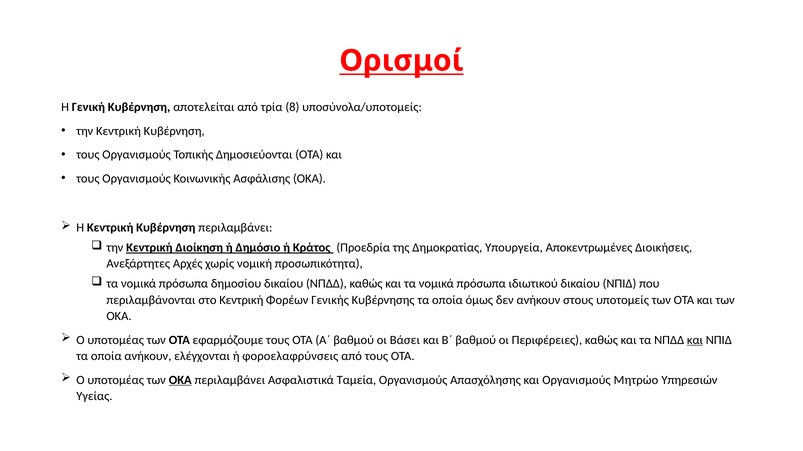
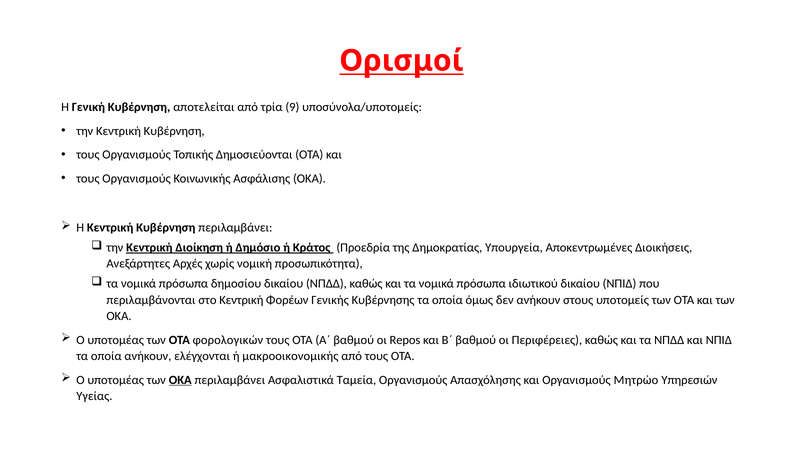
8: 8 -> 9 (292, 107)
εφαρμόζουμε: εφαρμόζουμε -> φορολογικών (228, 340)
Βάσει: Βάσει -> Repos (405, 340)
και underline: present -> none (695, 340)
φοροελαφρύνσεις: φοροελαφρύνσεις -> μακροοικονομικής (290, 357)
